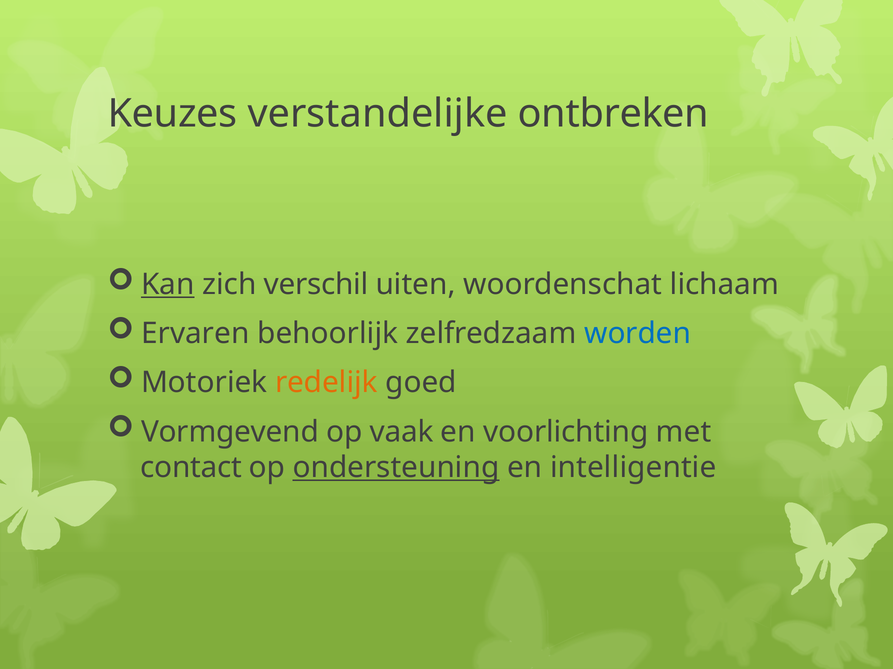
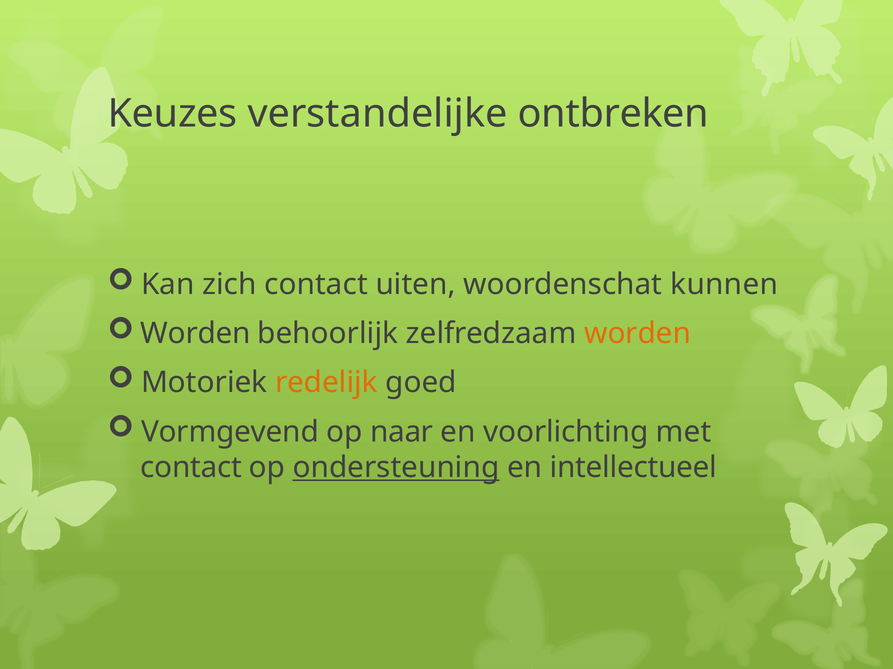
Kan underline: present -> none (168, 285)
zich verschil: verschil -> contact (316, 285)
lichaam: lichaam -> kunnen (724, 285)
Ervaren: Ervaren -> Worden (196, 334)
worden colour: blue -> orange (638, 334)
vaak: vaak -> naar (402, 432)
intelligentie: intelligentie -> intellectueel (633, 468)
